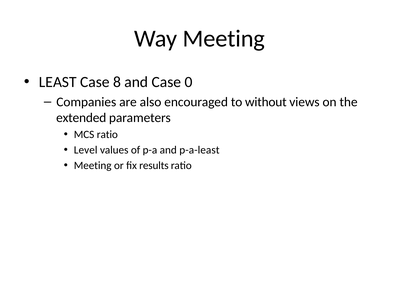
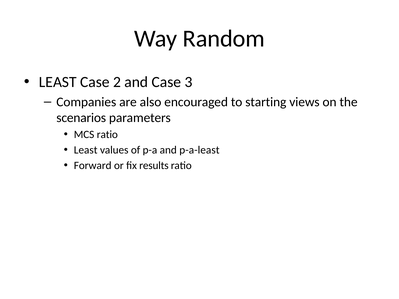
Way Meeting: Meeting -> Random (224, 39)
8: 8 -> 2 (117, 82)
0: 0 -> 3 (188, 82)
without: without -> starting (266, 102)
extended: extended -> scenarios (81, 118)
Level: Level -> Least (86, 150)
Meeting: Meeting -> Forward (93, 166)
